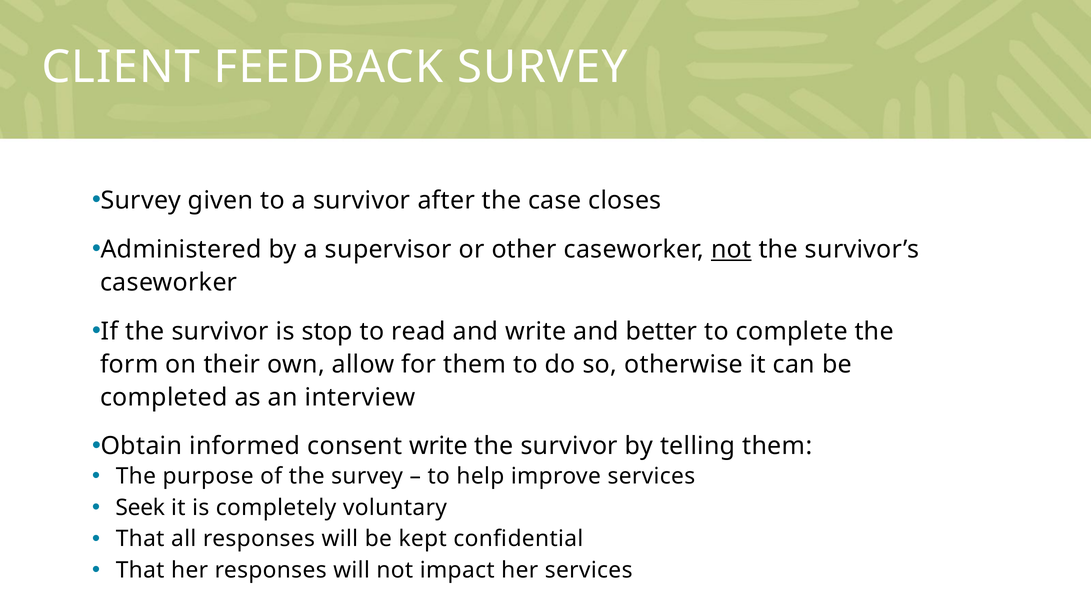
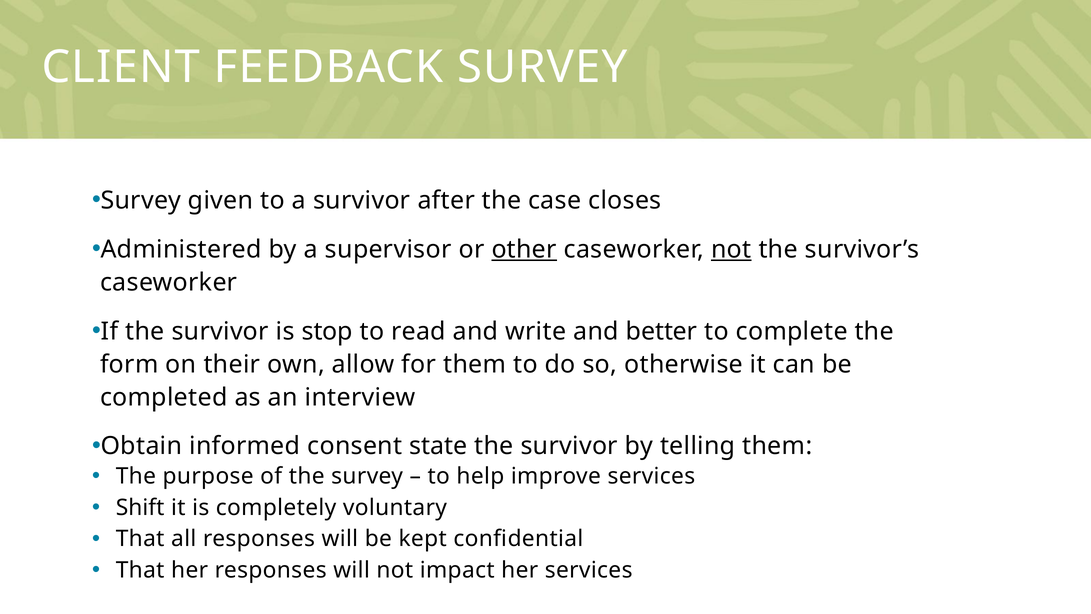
other underline: none -> present (524, 249)
consent write: write -> state (438, 446)
Seek: Seek -> Shift (140, 507)
